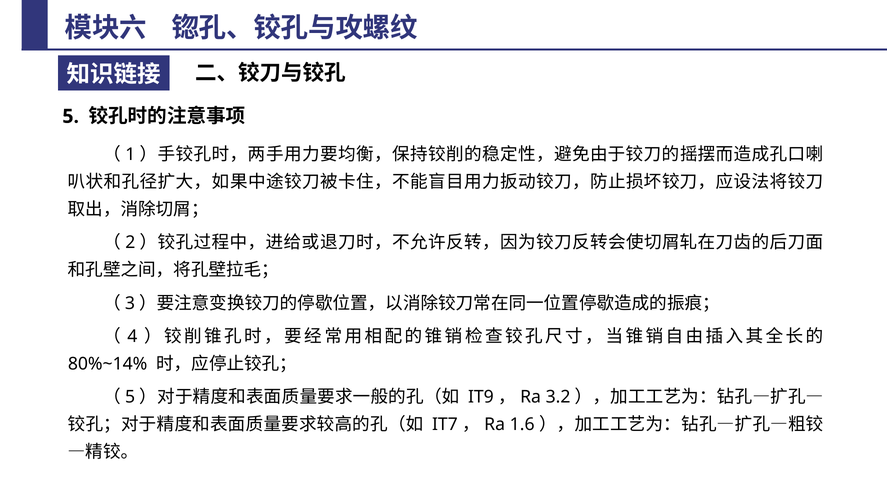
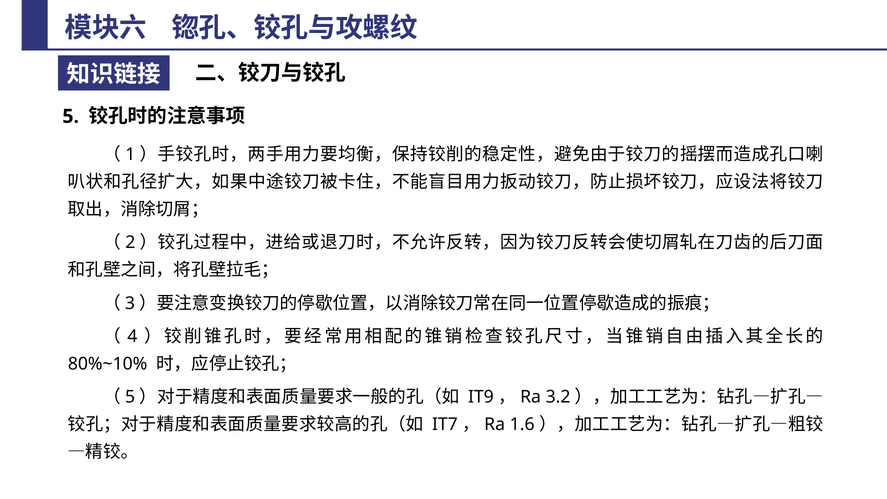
80%~14%: 80%~14% -> 80%~10% (108, 364)
